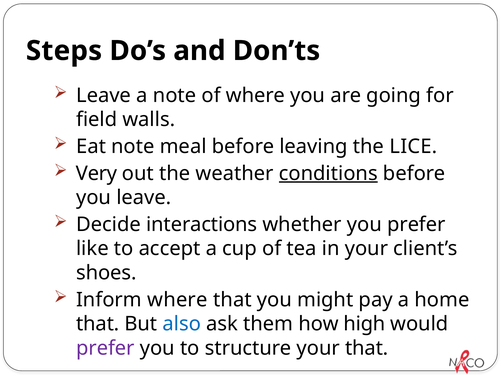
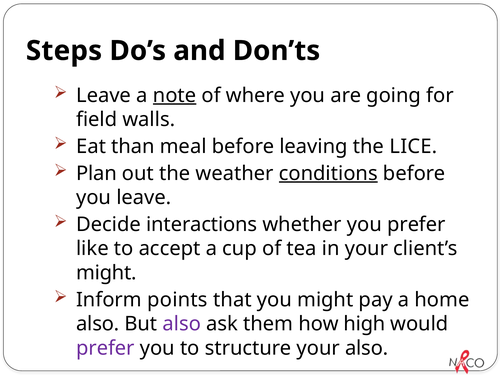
note underline: none -> present (175, 95)
Eat note: note -> than (133, 146)
Very: Very -> Plan (97, 173)
shoes: shoes -> might (106, 273)
Inform where: where -> points (177, 300)
that: that -> also (98, 324)
also colour: blue -> purple (182, 324)
your that: that -> also (367, 348)
